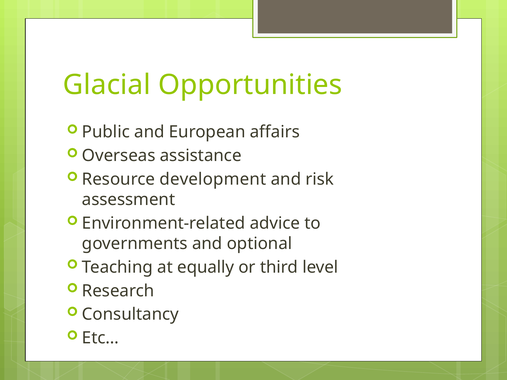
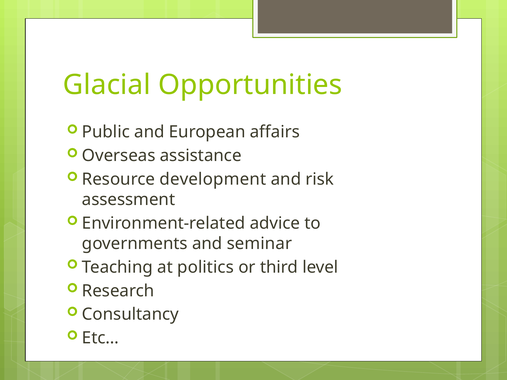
optional: optional -> seminar (259, 244)
equally: equally -> politics (206, 267)
